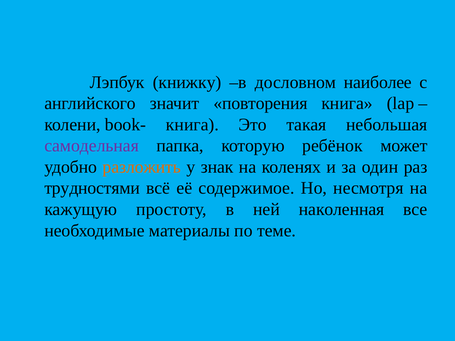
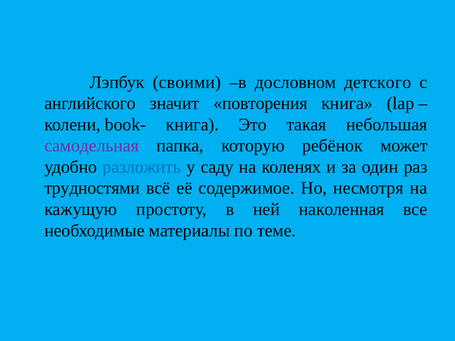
книжку: книжку -> своими (187, 82)
наиболее: наиболее -> детского (378, 82)
разложить colour: orange -> blue (142, 167)
знак: знак -> саду (217, 167)
